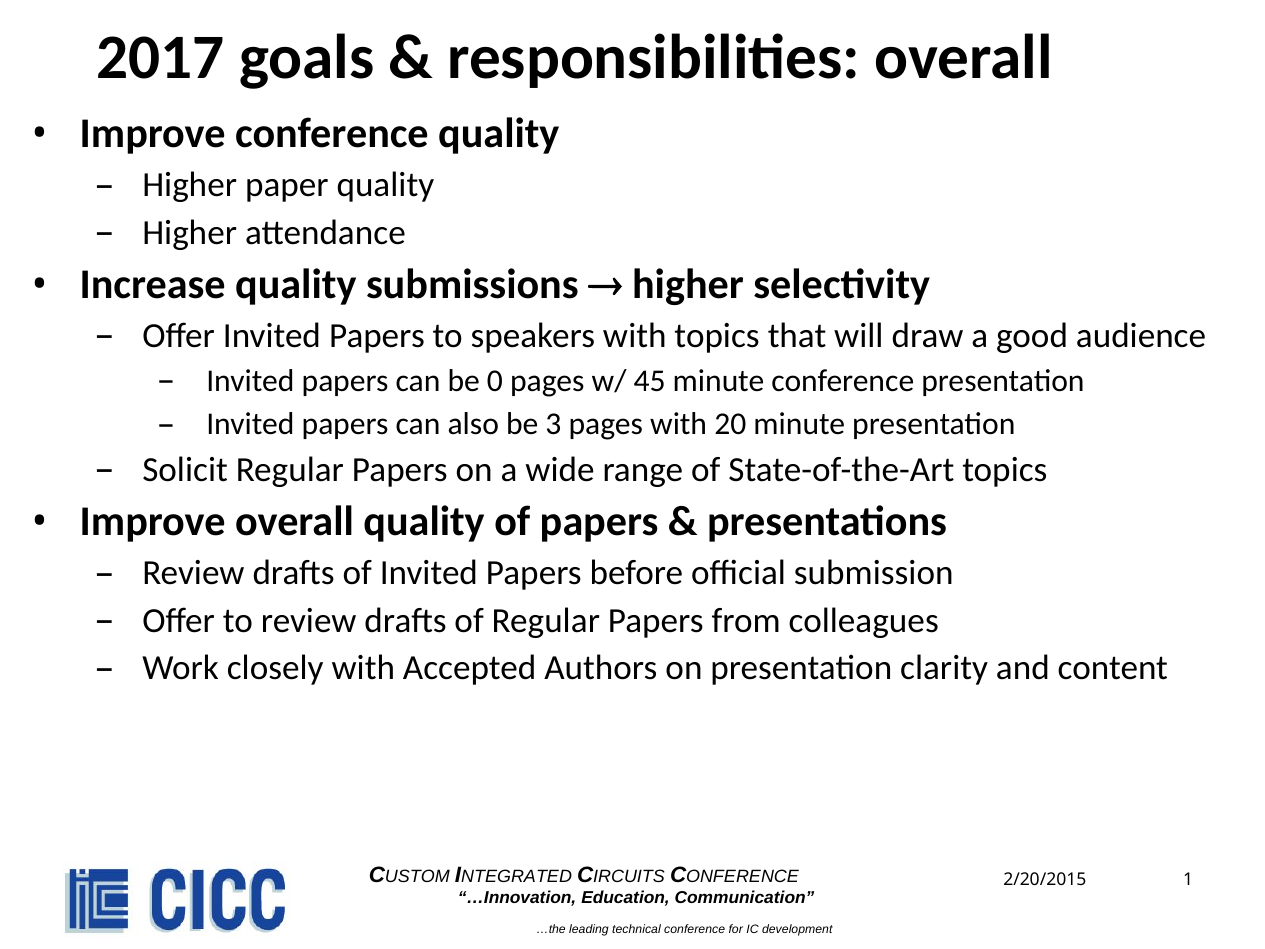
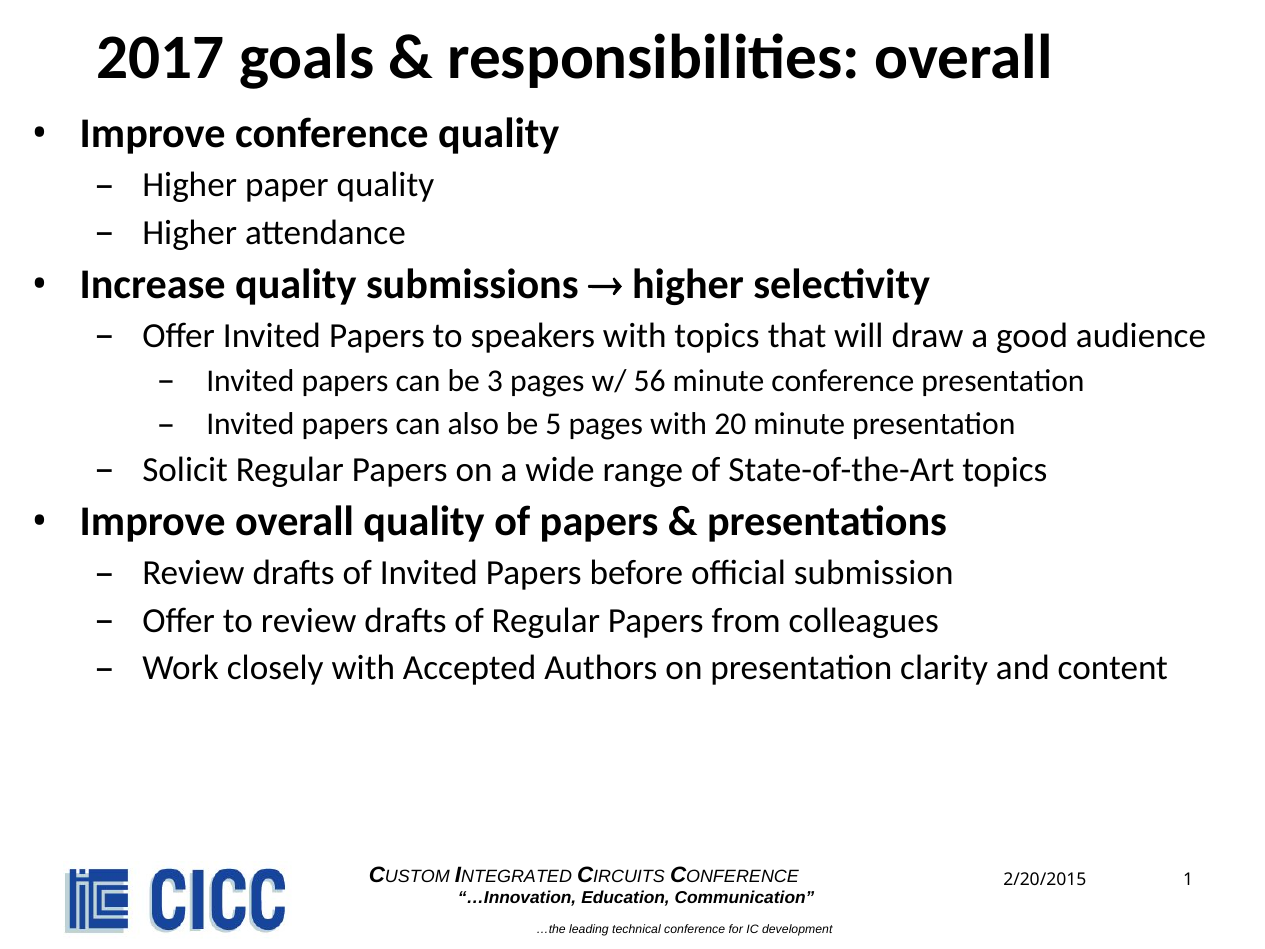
0: 0 -> 3 (495, 381)
45: 45 -> 56 (650, 381)
3: 3 -> 5 (553, 424)
